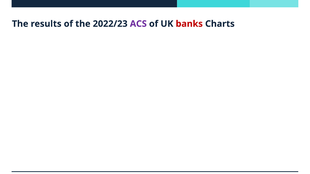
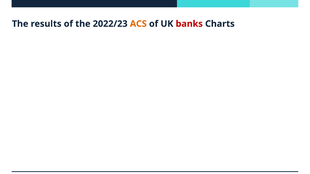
ACS colour: purple -> orange (138, 24)
